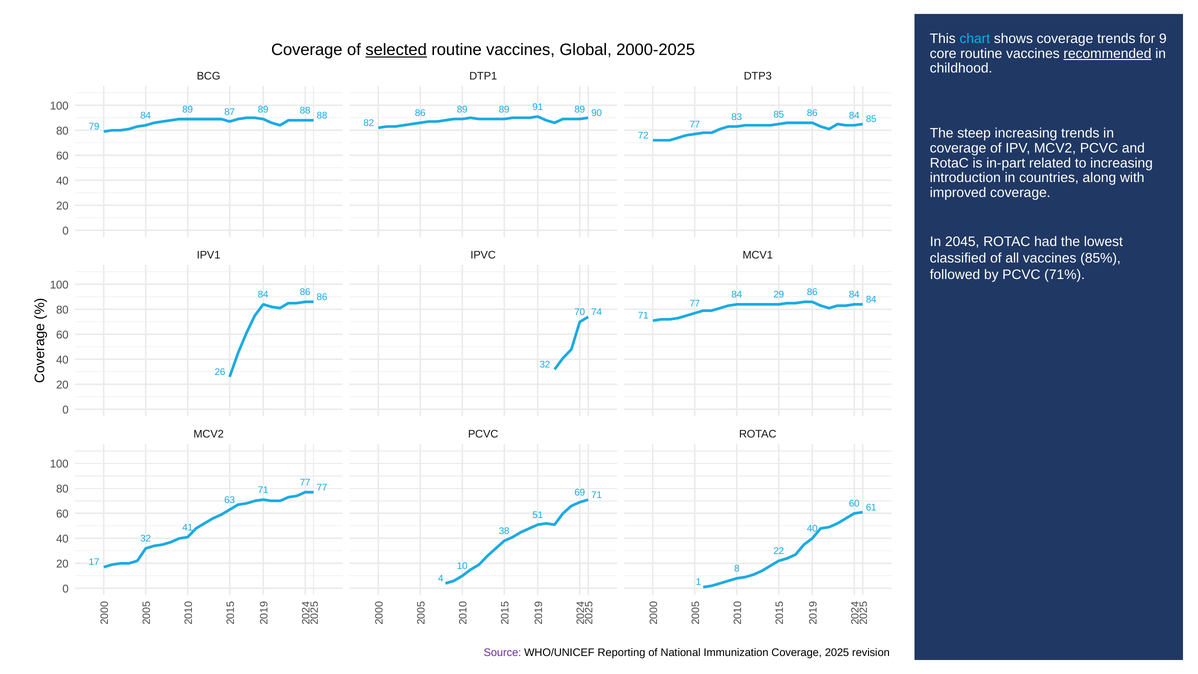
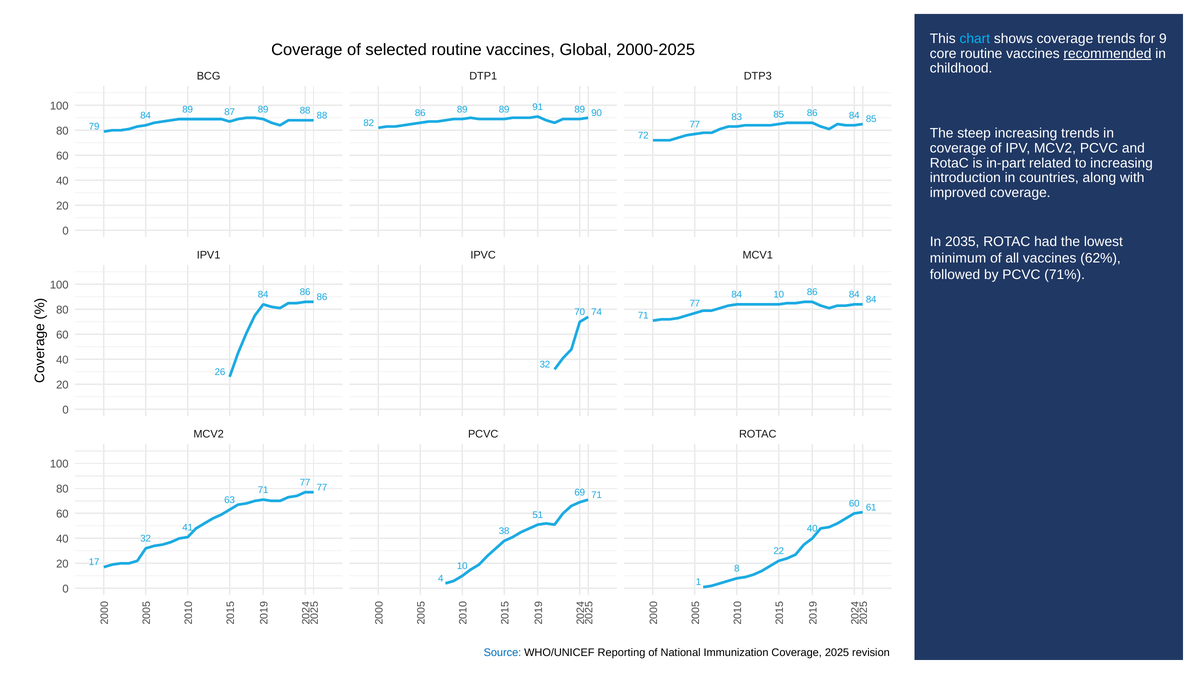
selected underline: present -> none (396, 50)
2045: 2045 -> 2035 (962, 242)
classified: classified -> minimum (958, 258)
85%: 85% -> 62% (1101, 258)
84 29: 29 -> 10 (779, 295)
Source colour: purple -> blue (502, 653)
